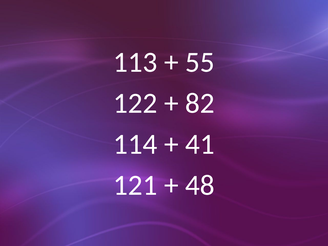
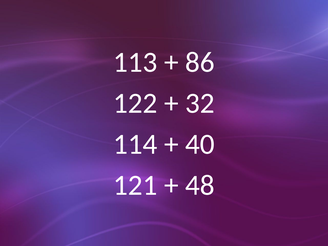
55: 55 -> 86 (200, 62)
82: 82 -> 32 (200, 103)
41: 41 -> 40 (200, 144)
